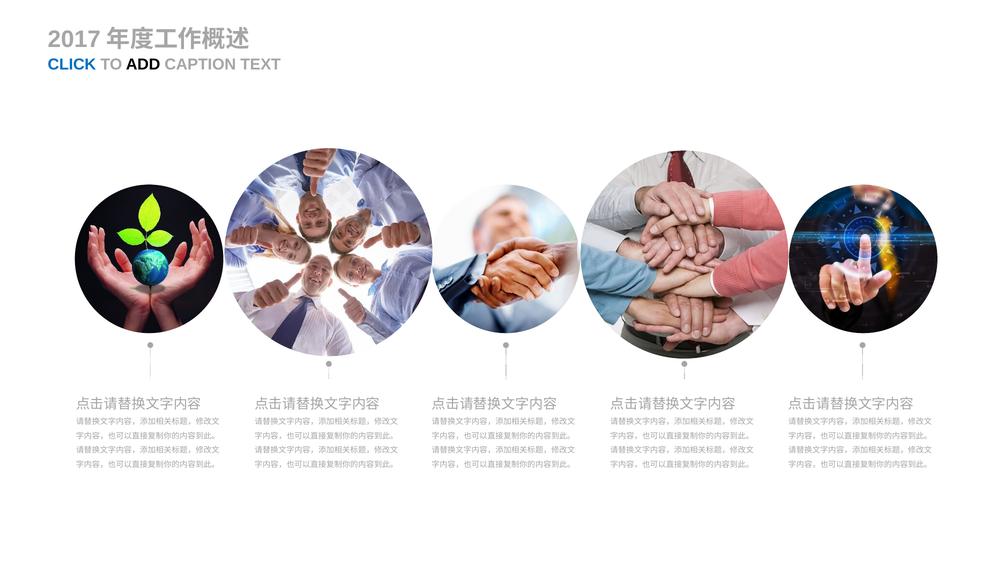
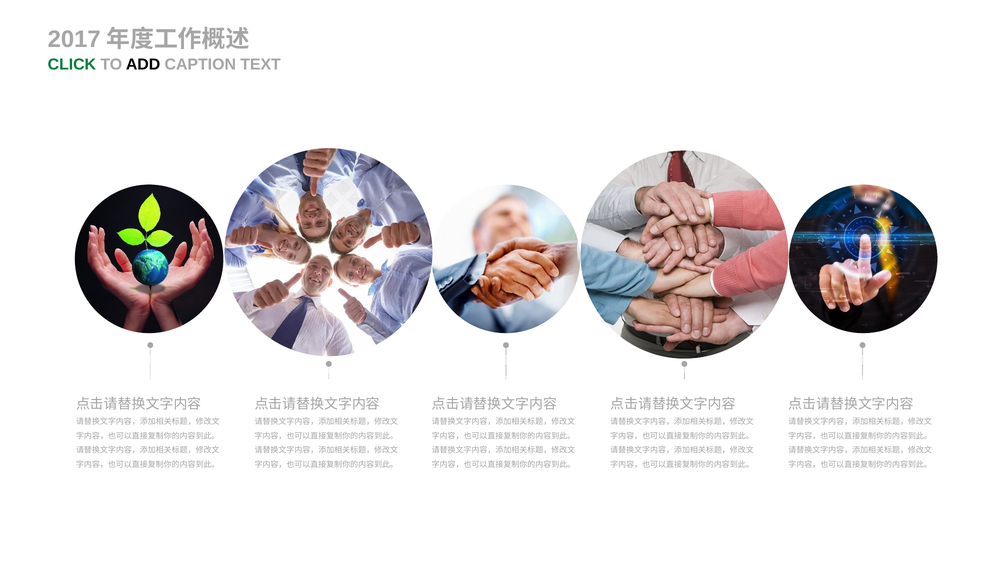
CLICK colour: blue -> green (72, 65)
